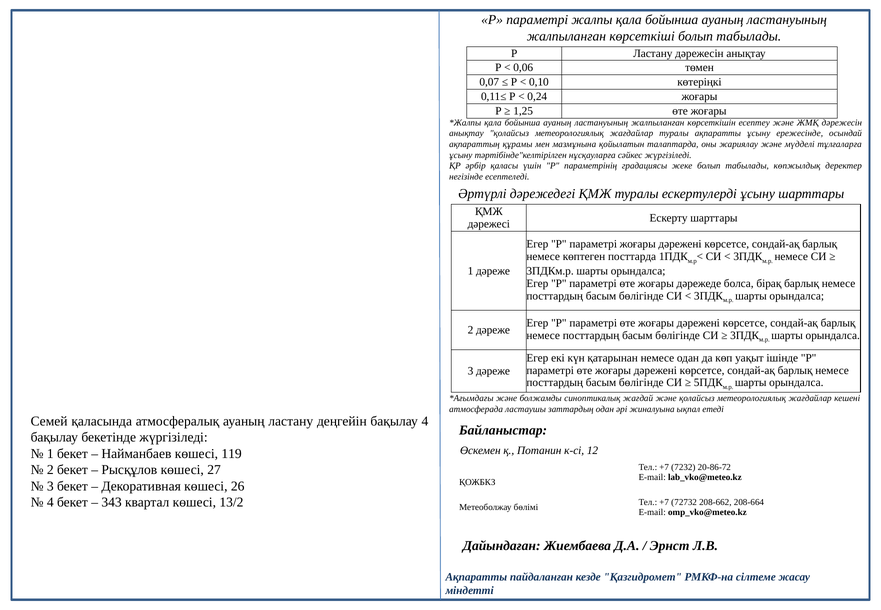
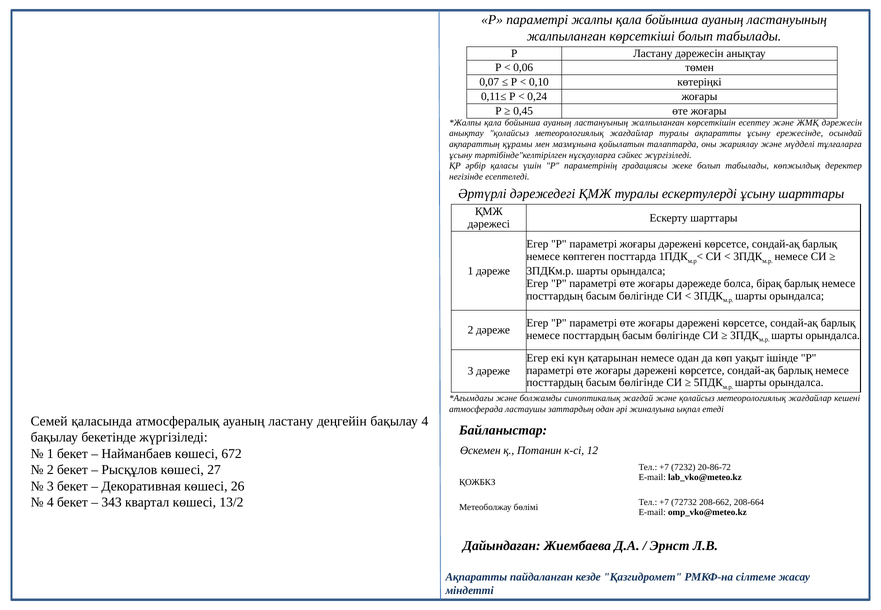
1,25: 1,25 -> 0,45 (523, 111)
119: 119 -> 672 (232, 454)
